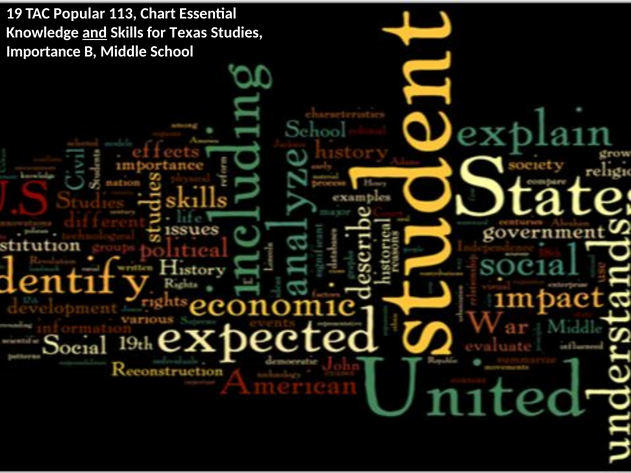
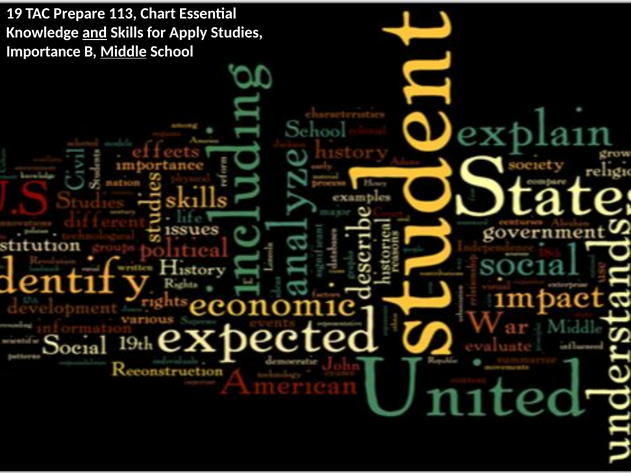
Popular: Popular -> Prepare (79, 14)
Texas: Texas -> Apply (188, 33)
Middle underline: none -> present (124, 52)
